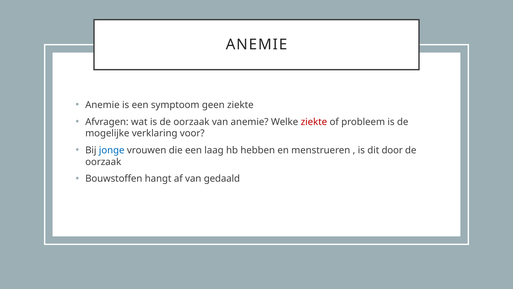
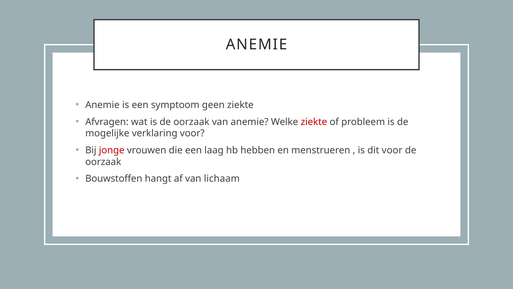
jonge colour: blue -> red (112, 150)
dit door: door -> voor (392, 150)
gedaald: gedaald -> lichaam (222, 179)
